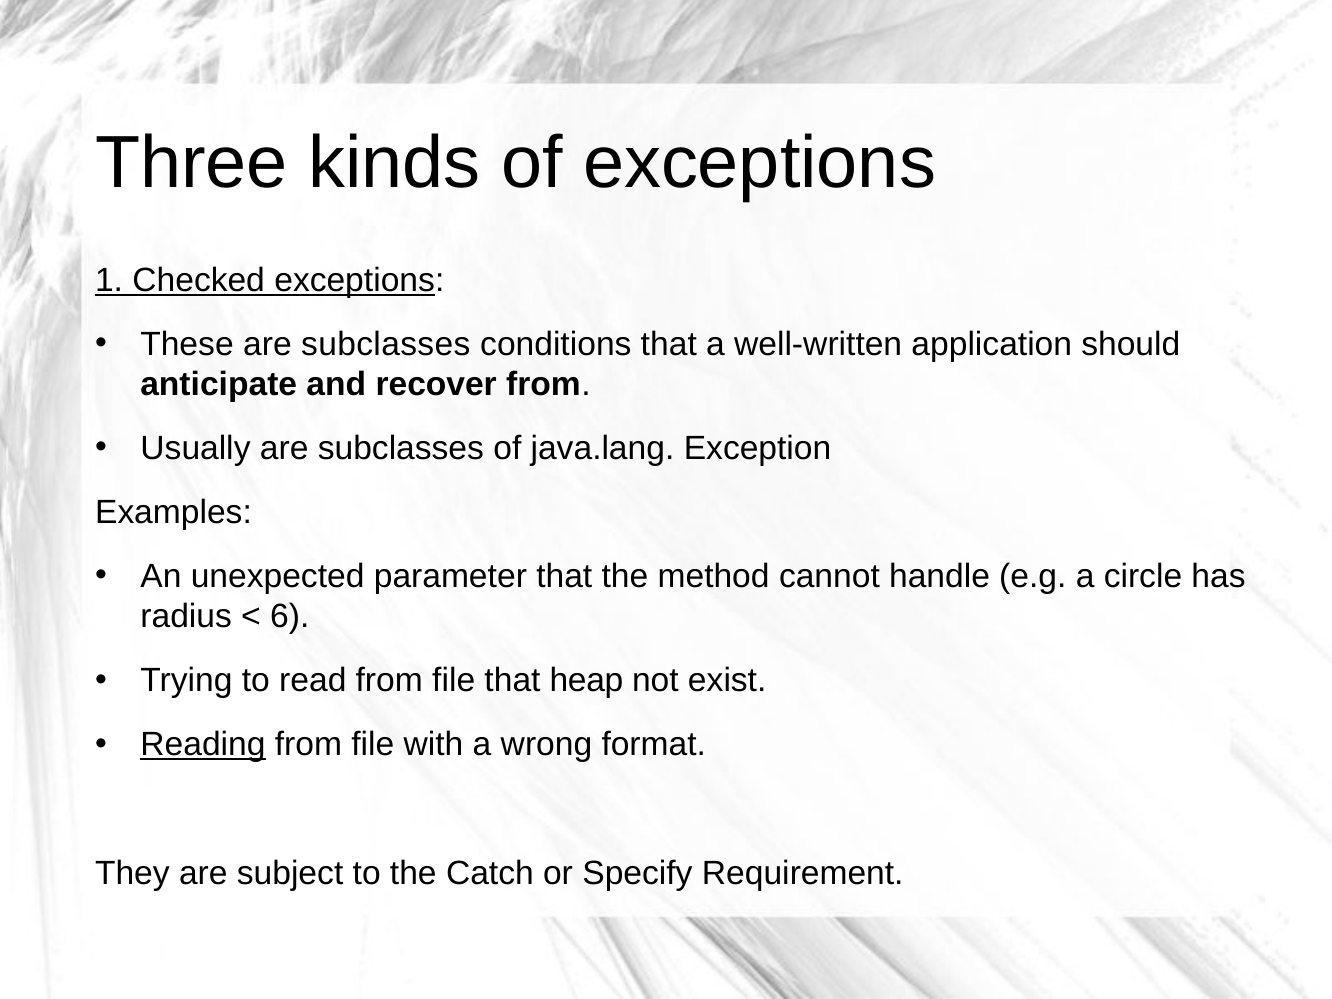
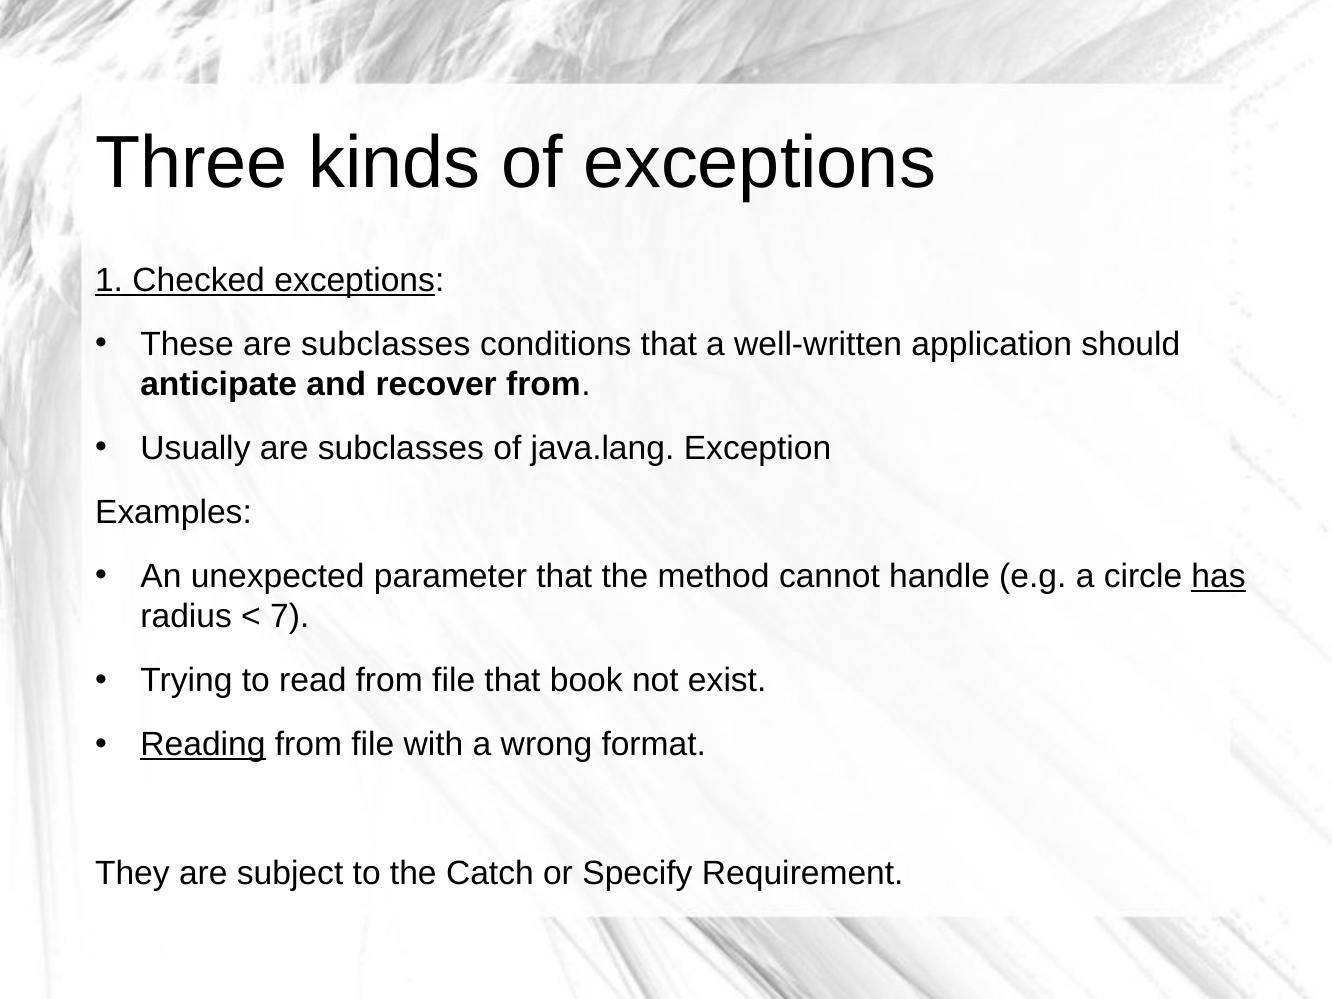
has underline: none -> present (1219, 576)
6: 6 -> 7 (290, 617)
heap: heap -> book (586, 681)
